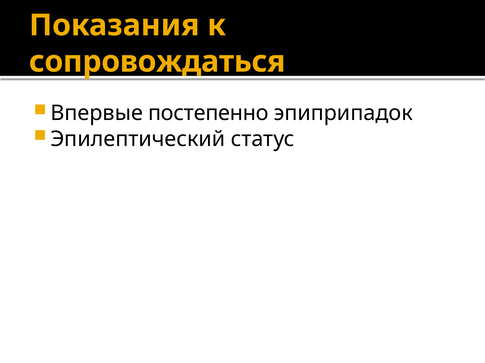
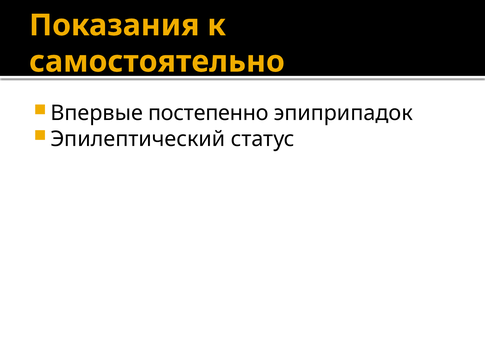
сопровождаться: сопровождаться -> самостоятельно (157, 62)
